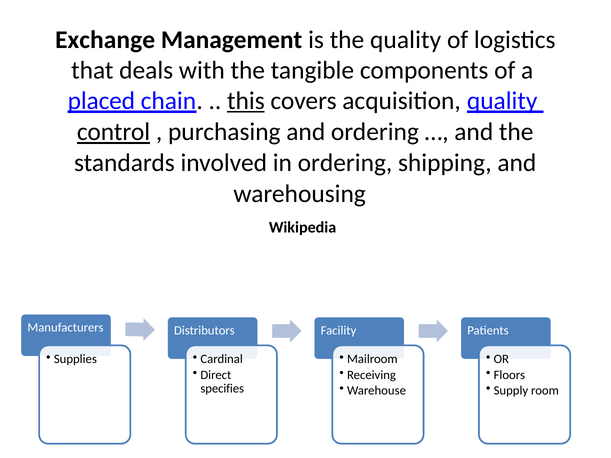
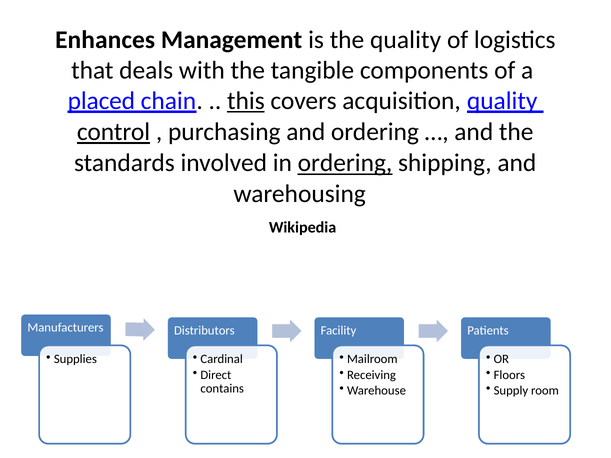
Exchange: Exchange -> Enhances (105, 40)
ordering underline: none -> present (345, 163)
specifies: specifies -> contains (222, 389)
